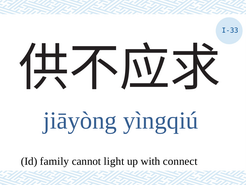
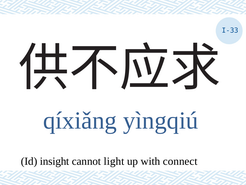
jiāyòng: jiāyòng -> qíxiǎng (80, 120)
family: family -> insight (55, 161)
